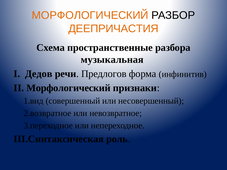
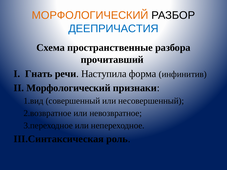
ДЕЕПРИЧАСТИЯ colour: orange -> blue (113, 29)
музыкальная: музыкальная -> прочитавший (112, 60)
Дедов: Дедов -> Гнать (39, 74)
Предлогов: Предлогов -> Наступила (104, 74)
